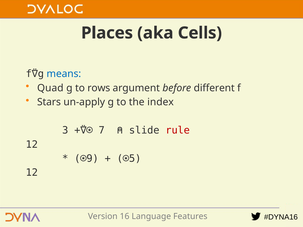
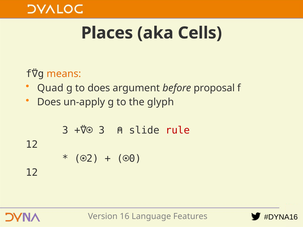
means colour: blue -> orange (64, 74)
to rows: rows -> does (99, 88)
different: different -> proposal (214, 88)
Stars: Stars -> Does (49, 102)
index: index -> glyph (161, 102)
7: 7 -> 3 (102, 130)
⍟9: ⍟9 -> ⍟2 (86, 159)
⍟5: ⍟5 -> ⍟0 (129, 159)
